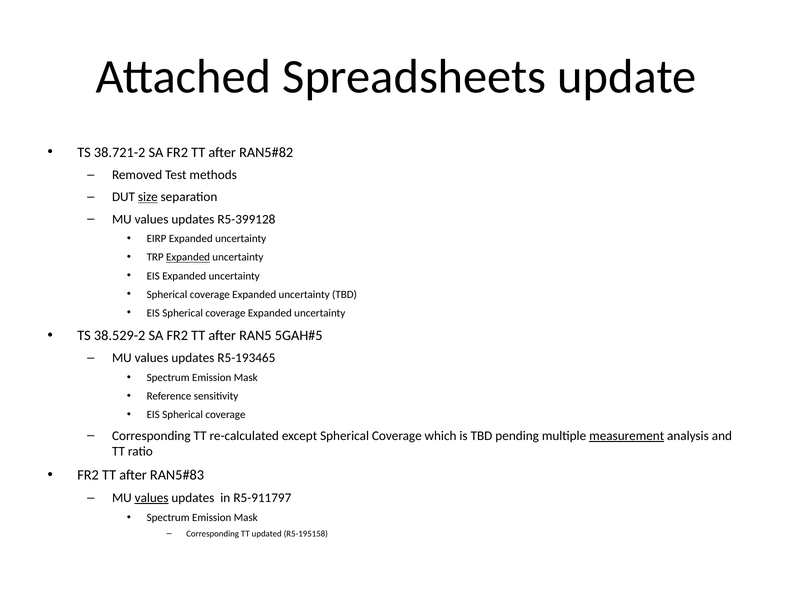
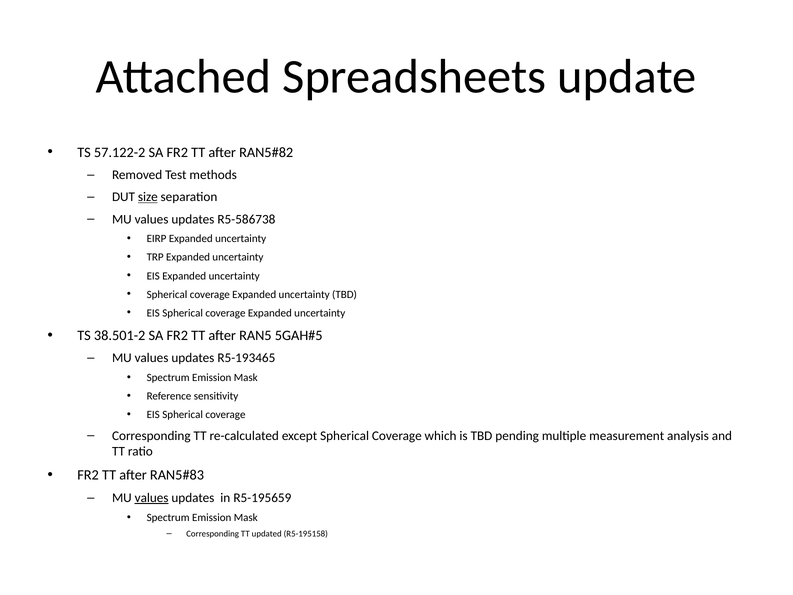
38.721-2: 38.721-2 -> 57.122-2 (120, 152)
R5-399128: R5-399128 -> R5-586738 (246, 219)
Expanded underline: present -> none (188, 257)
38.529-2: 38.529-2 -> 38.501-2 (120, 335)
measurement underline: present -> none (627, 436)
R5-911797: R5-911797 -> R5-195659 (262, 498)
